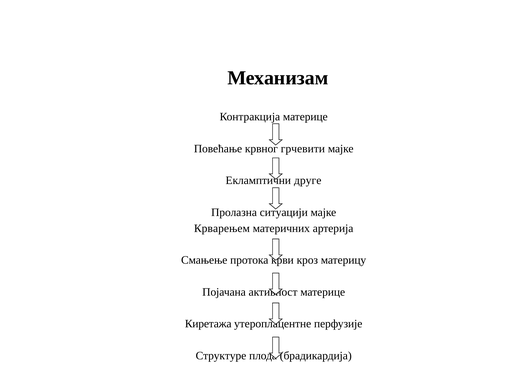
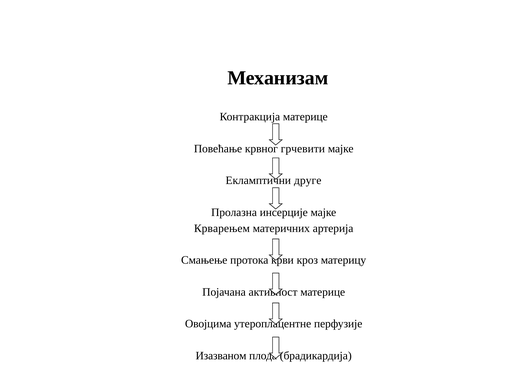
ситуацији: ситуацији -> инсерције (284, 213)
Киретажа: Киретажа -> Овојцима (208, 324)
Структуре: Структуре -> Изазваном (221, 356)
